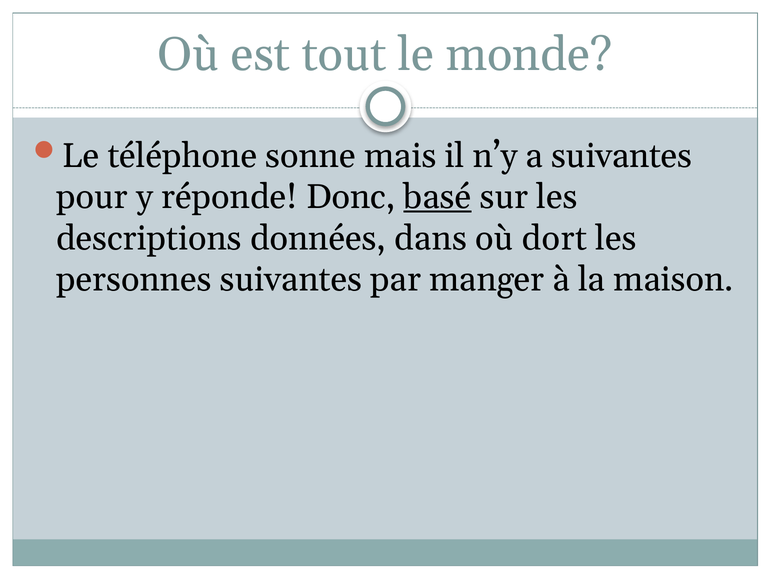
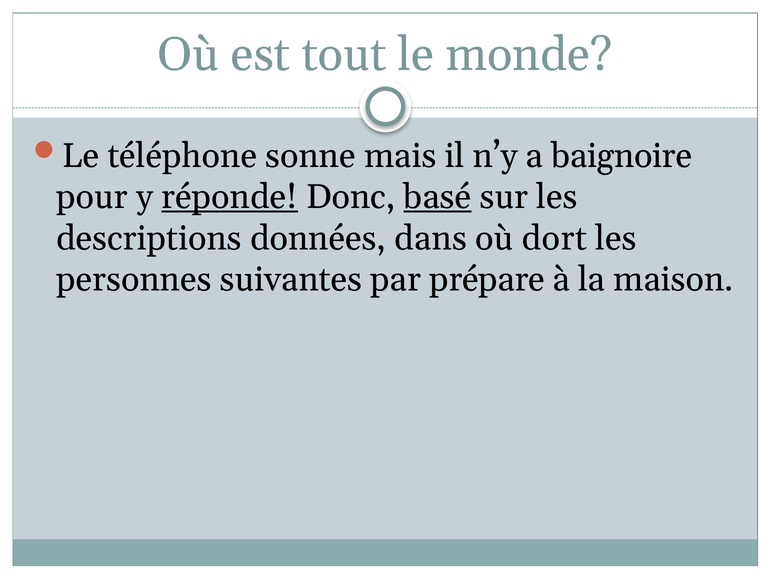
a suivantes: suivantes -> baignoire (622, 156)
réponde underline: none -> present (230, 197)
manger: manger -> prépare (487, 279)
